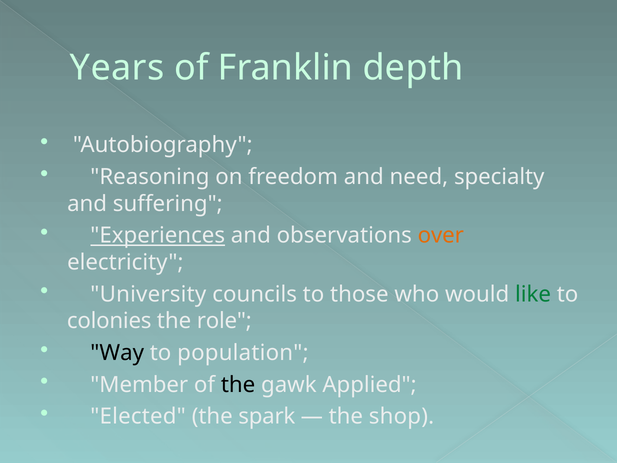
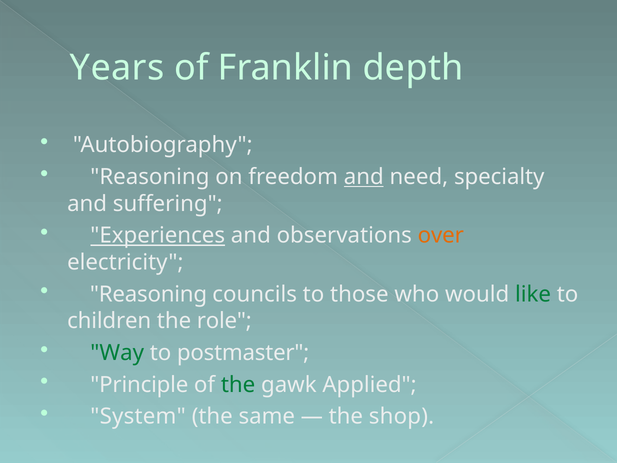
and underline: none -> present (364, 177)
University: University -> Reasoning (149, 294)
colonies: colonies -> children (109, 321)
Way colour: black -> green (117, 353)
population: population -> postmaster (243, 353)
Member: Member -> Principle (139, 385)
the colour: black -> green (238, 385)
Elected: Elected -> System (138, 416)
spark: spark -> same (267, 416)
